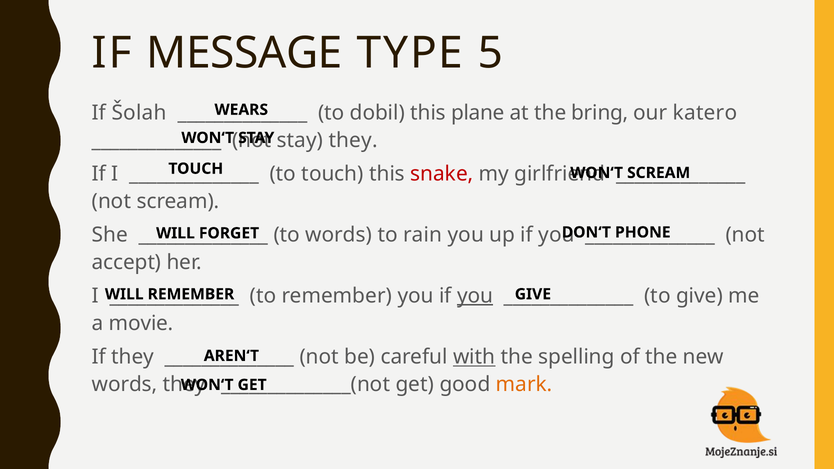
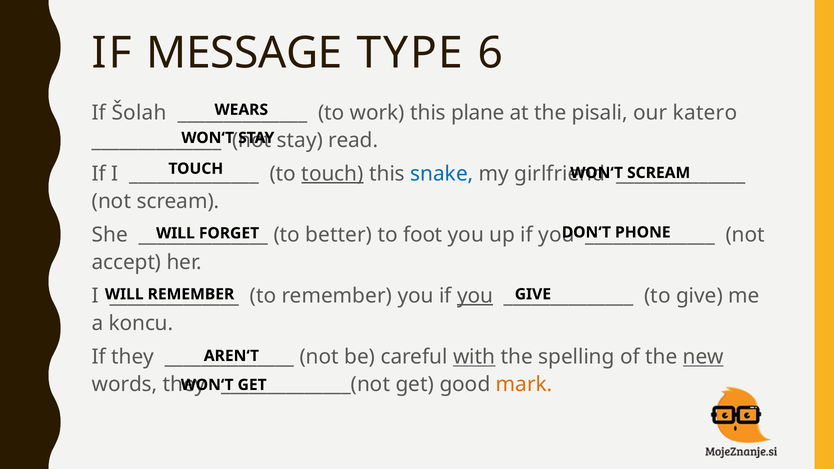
5: 5 -> 6 (491, 53)
dobil: dobil -> work (377, 113)
bring: bring -> pisali (600, 113)
stay they: they -> read (353, 140)
touch underline: none -> present (333, 174)
snake colour: red -> blue (442, 174)
to words: words -> better (339, 235)
rain: rain -> foot (423, 235)
movie: movie -> koncu (141, 323)
new underline: none -> present (703, 357)
